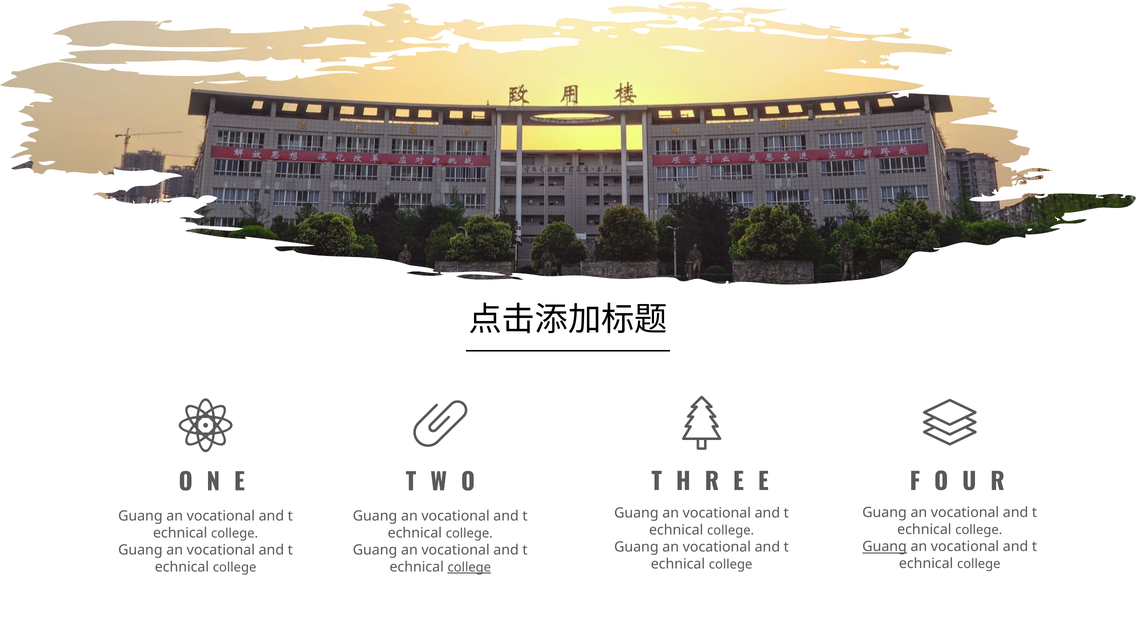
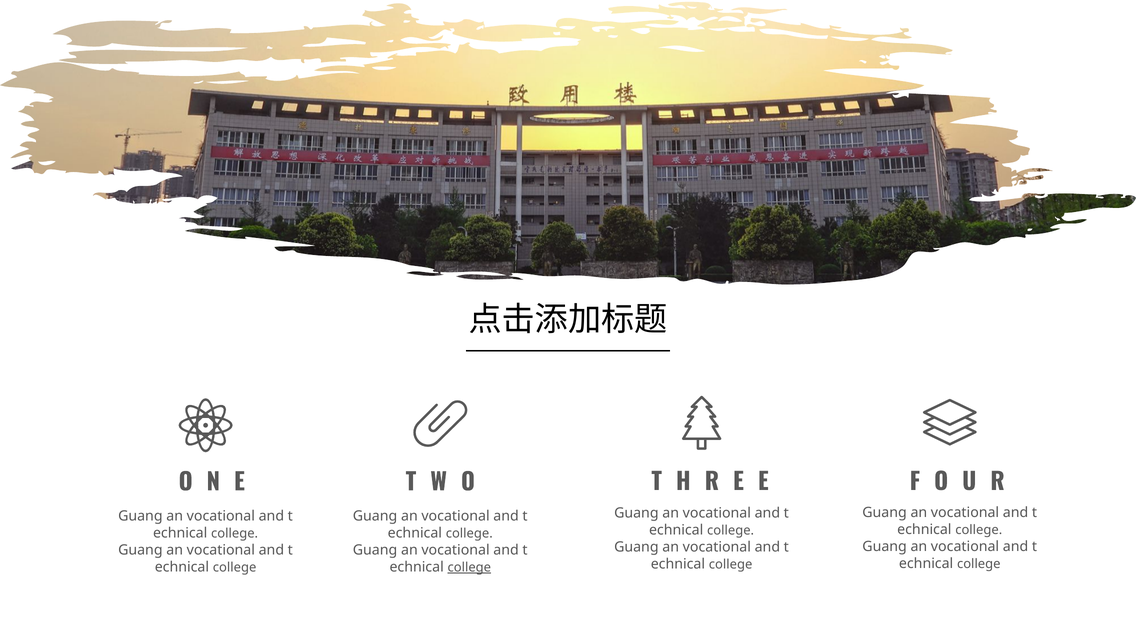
Guang underline: present -> none (885, 547)
